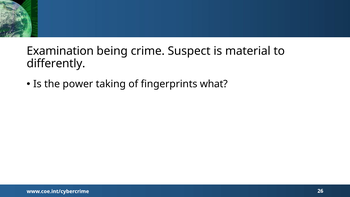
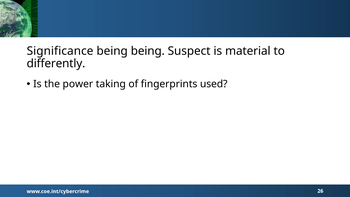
Examination: Examination -> Significance (60, 51)
being crime: crime -> being (148, 51)
what: what -> used (214, 84)
